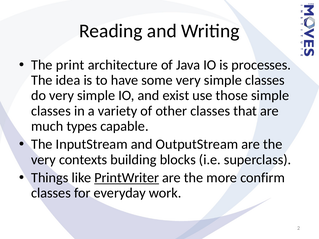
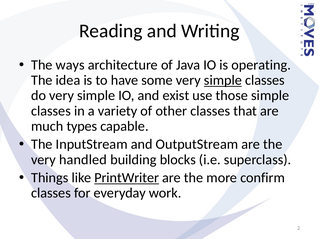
print: print -> ways (70, 65)
processes: processes -> operating (261, 65)
simple underline: none -> present (223, 80)
contexts: contexts -> handled (83, 160)
